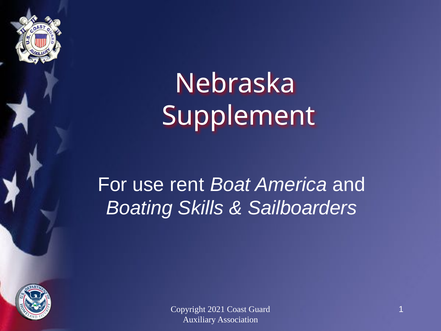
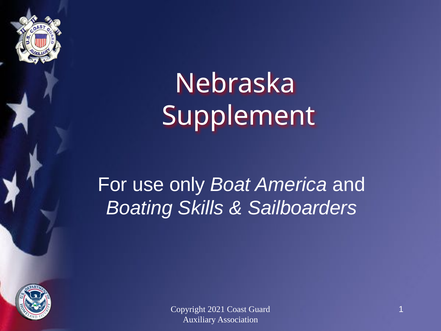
rent: rent -> only (187, 184)
